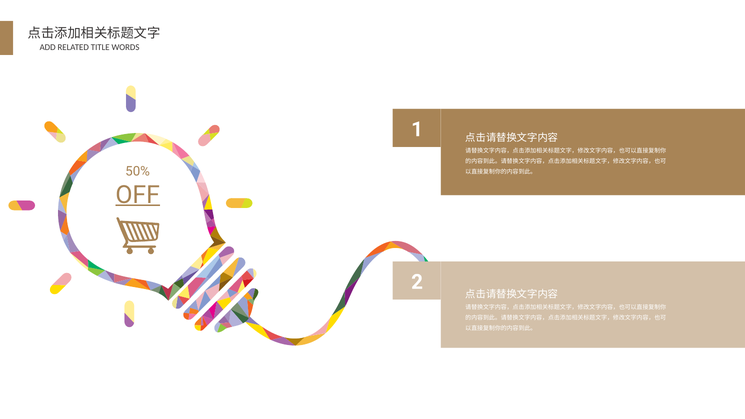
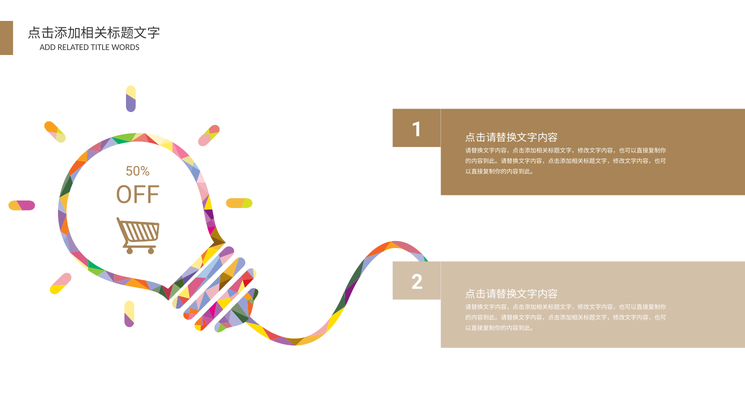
OFF underline: present -> none (138, 195)
